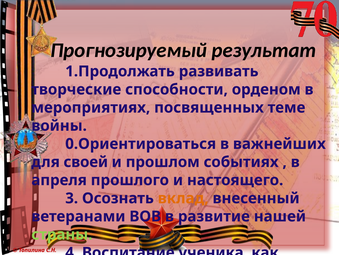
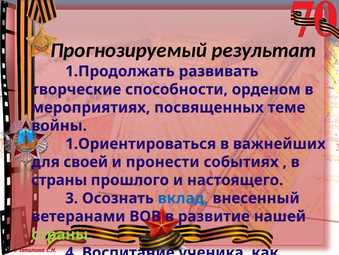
0.Ориентироваться: 0.Ориентироваться -> 1.Ориентироваться (141, 143)
прошлом: прошлом -> пронести (163, 162)
апреля: апреля -> страны (59, 180)
вклад colour: orange -> blue (183, 198)
